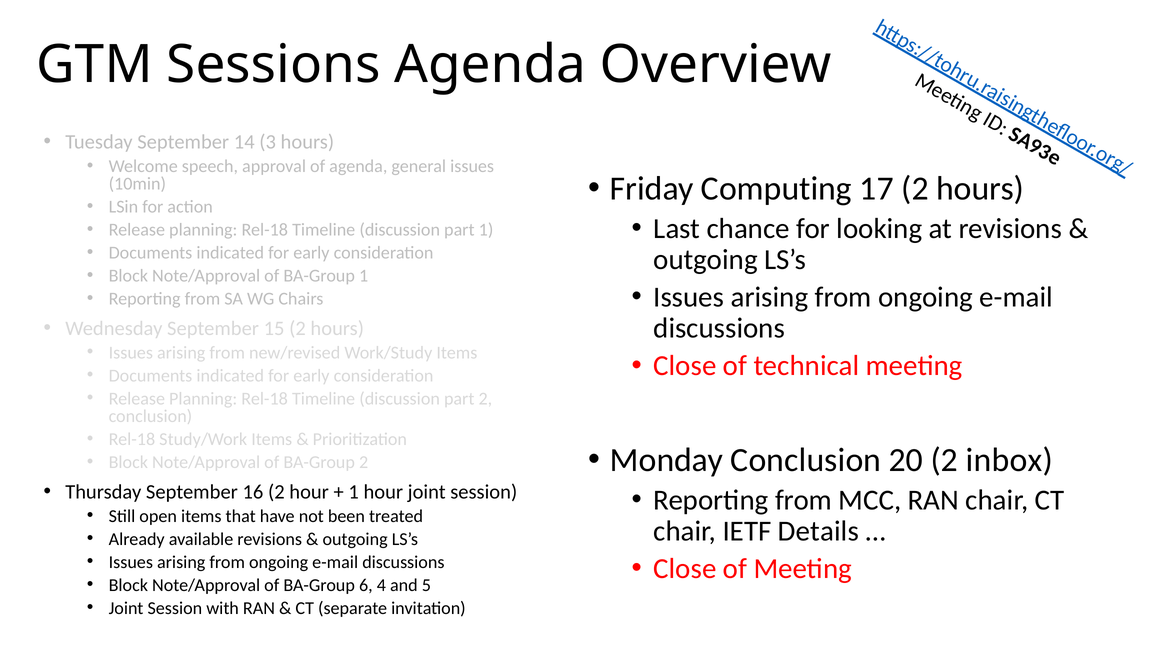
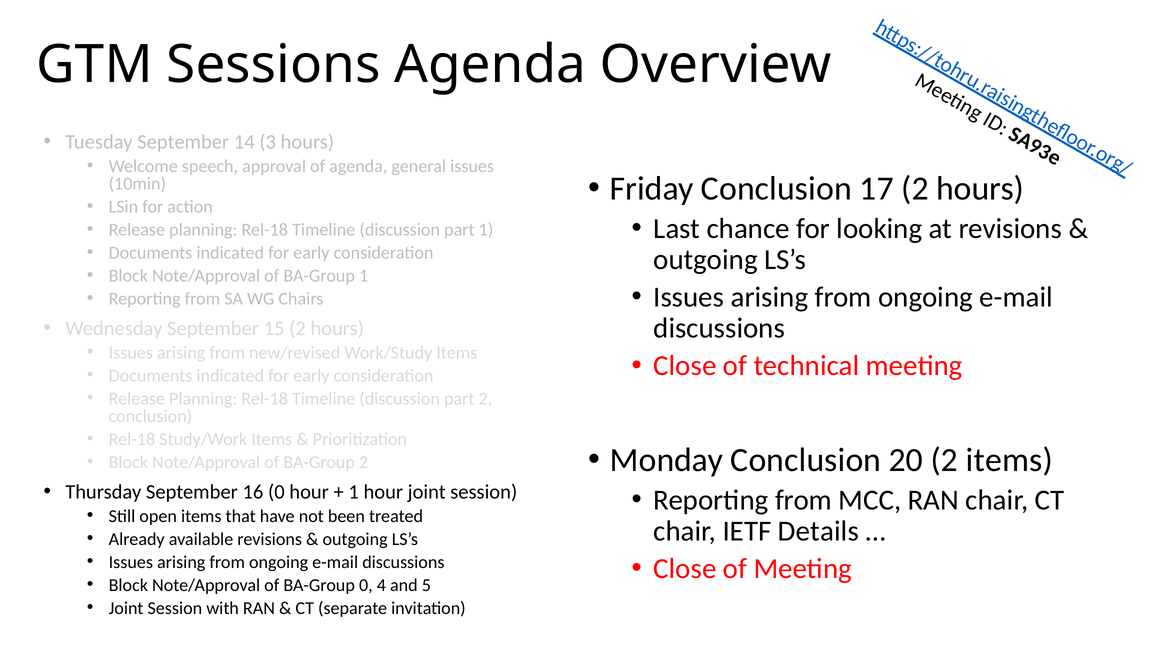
Friday Computing: Computing -> Conclusion (776, 188)
2 inbox: inbox -> items (1009, 460)
16 2: 2 -> 0 (276, 492)
BA-Group 6: 6 -> 0 (366, 585)
